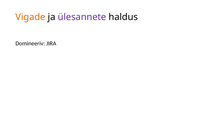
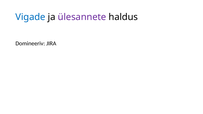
Vigade colour: orange -> blue (30, 17)
